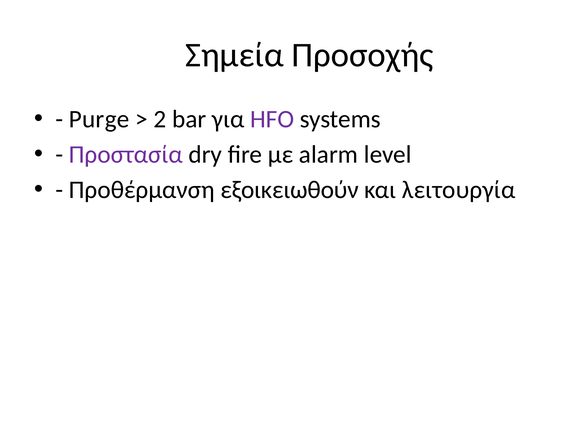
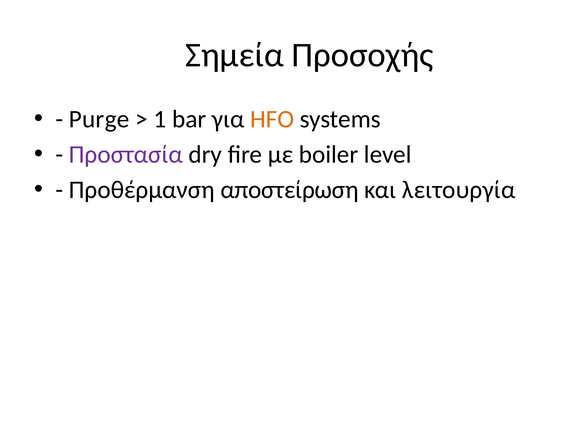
2: 2 -> 1 (160, 119)
HFO colour: purple -> orange (272, 119)
alarm: alarm -> boiler (329, 155)
εξοικειωθούν: εξοικειωθούν -> αποστείρωση (290, 190)
